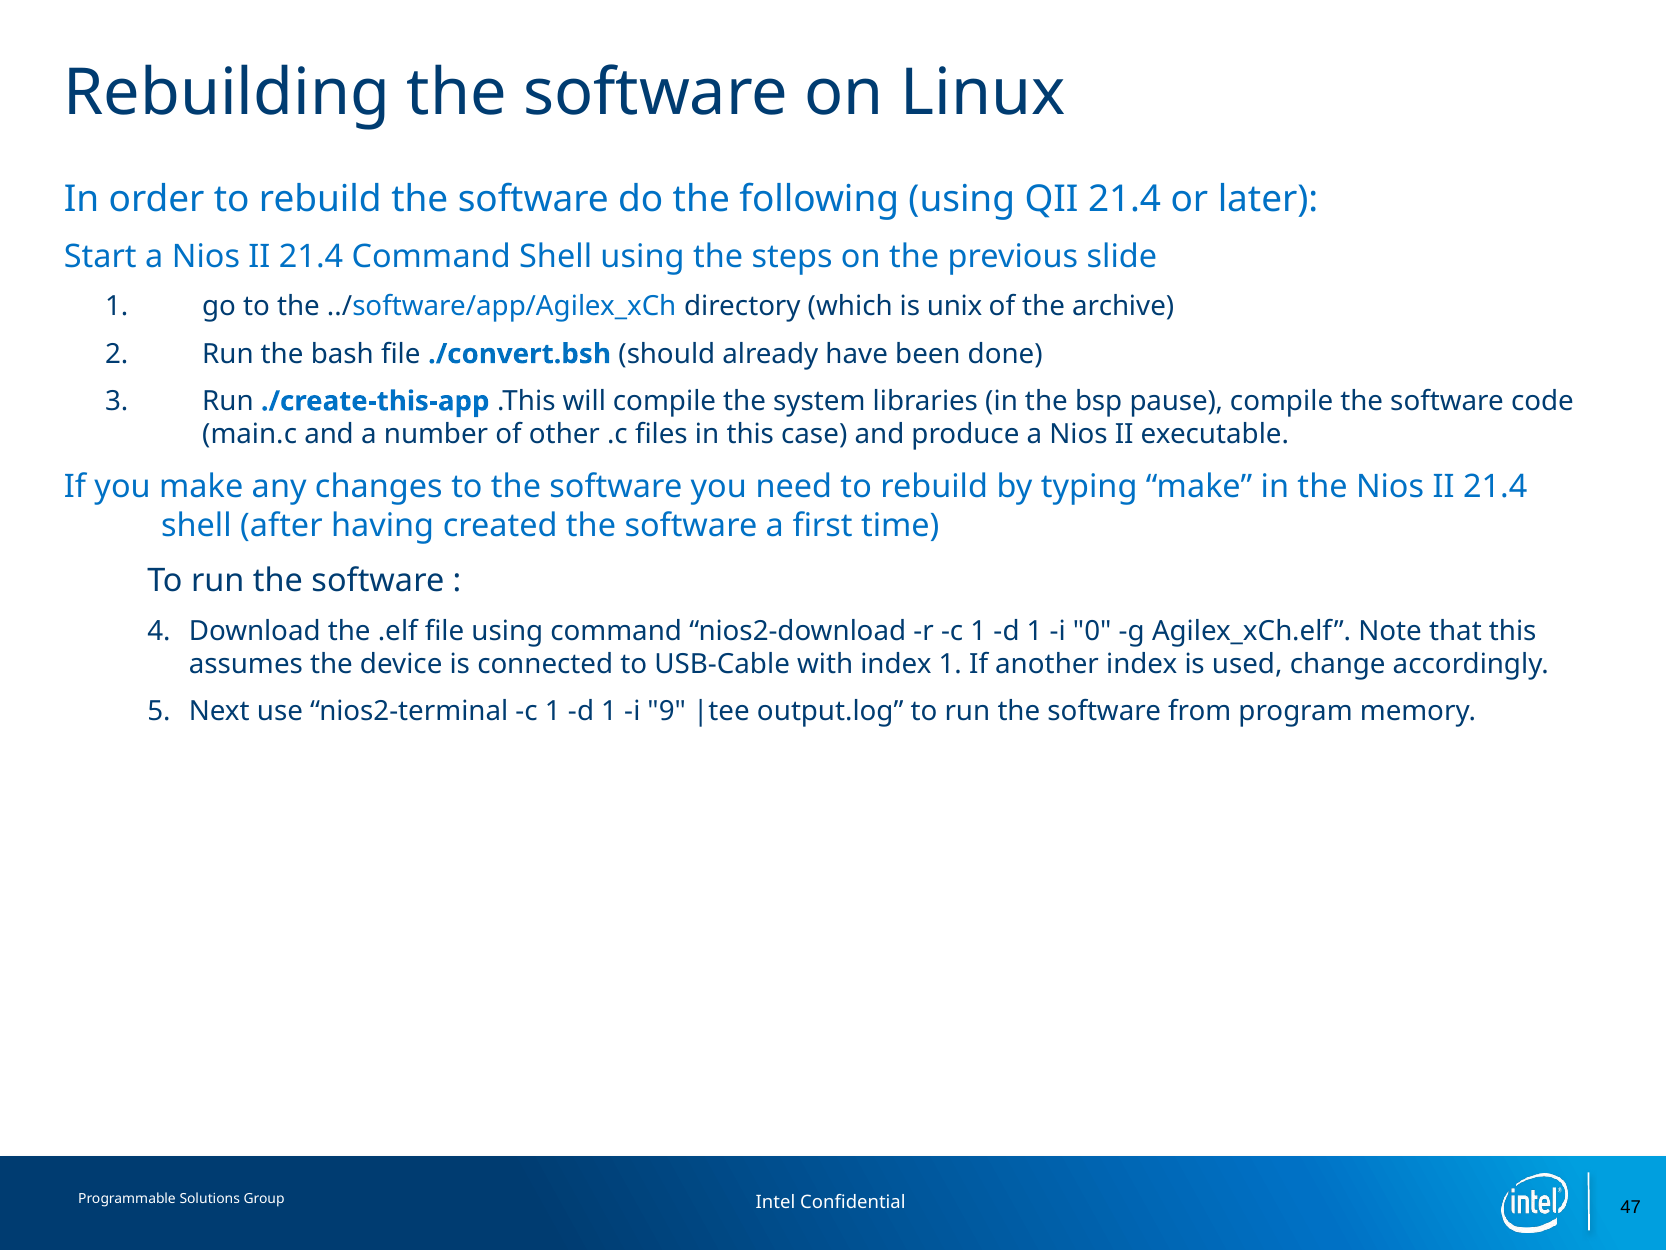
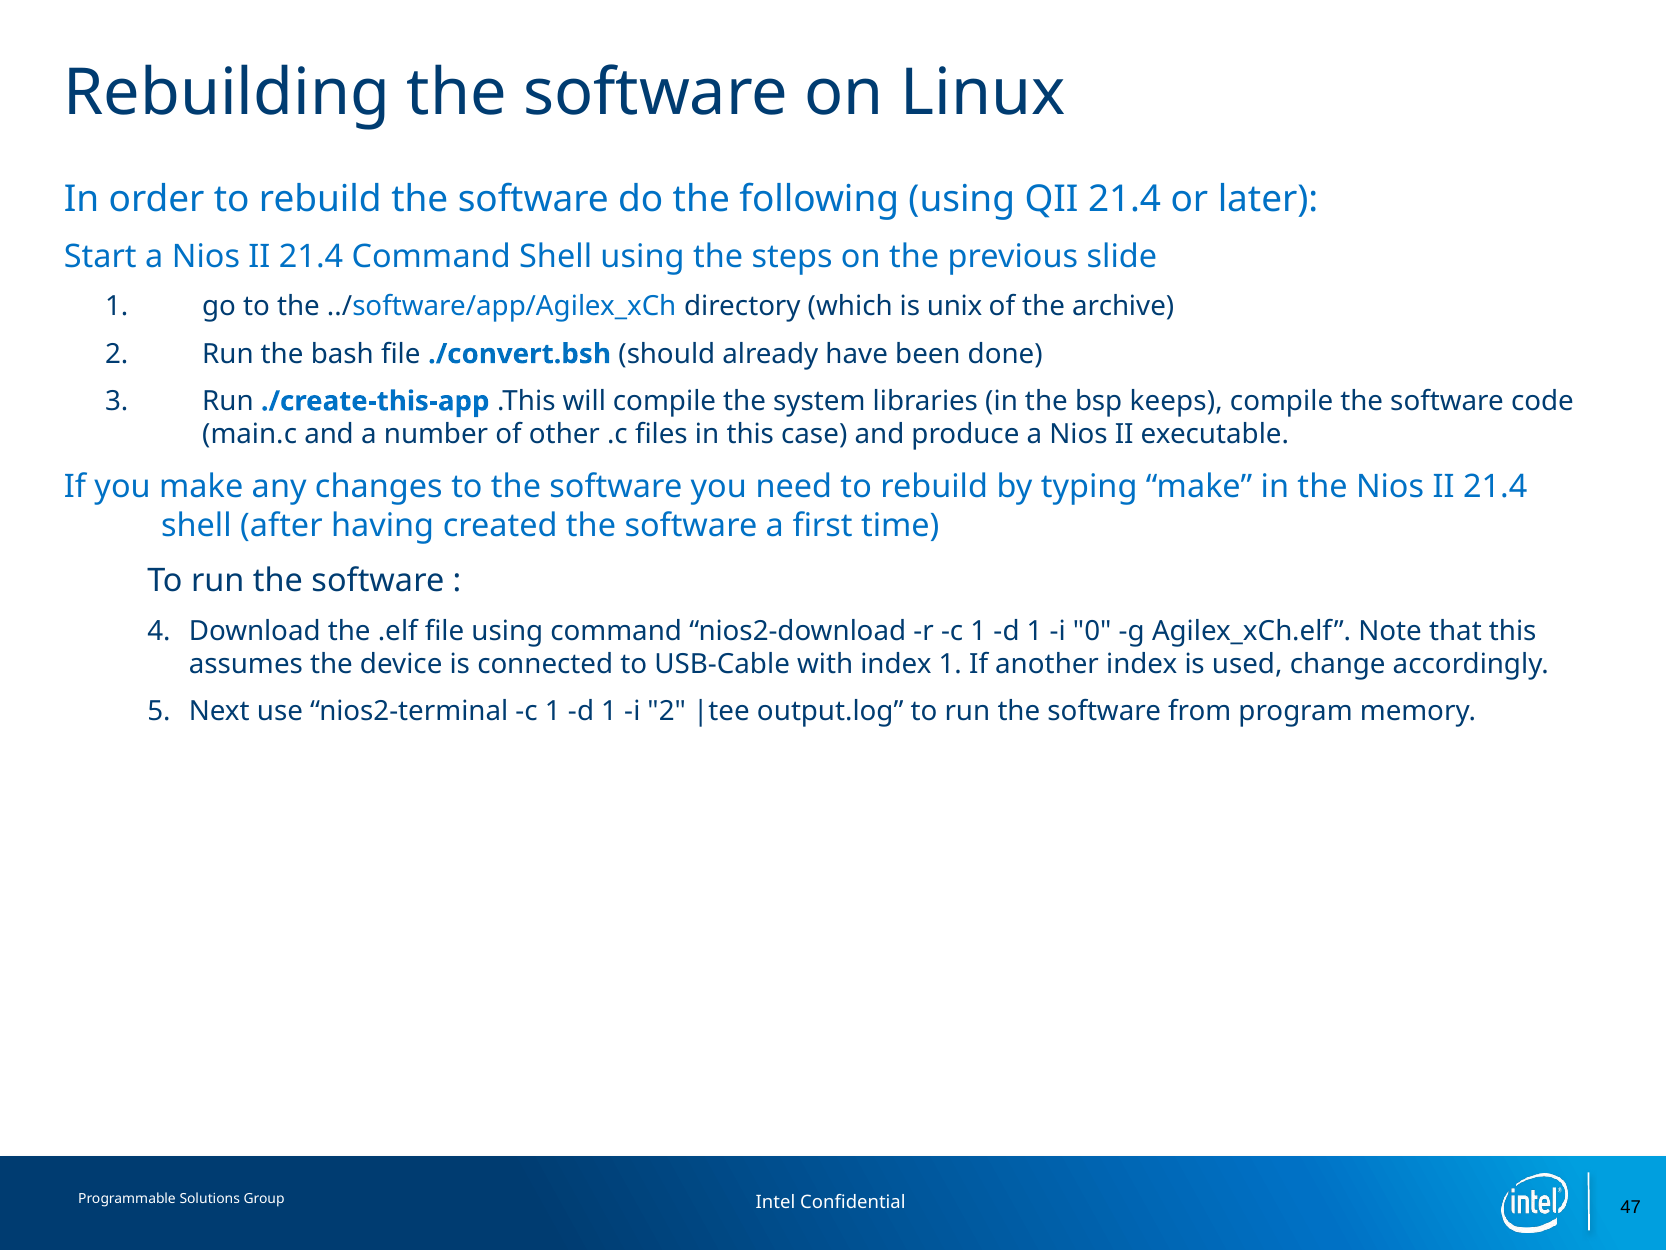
pause: pause -> keeps (1176, 401)
i 9: 9 -> 2 (667, 711)
